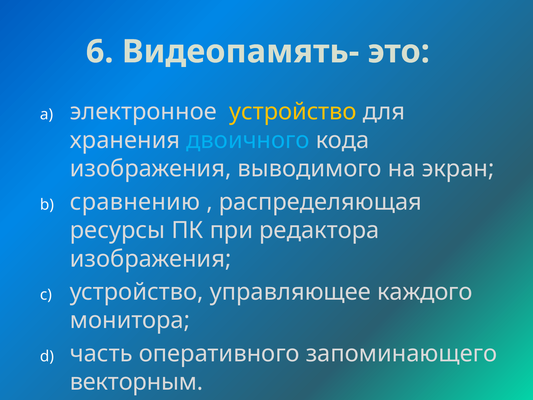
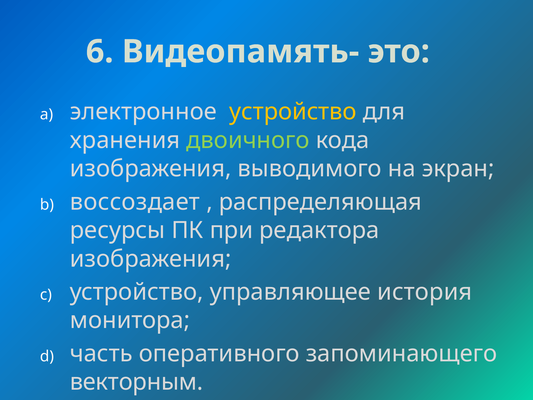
двоичного colour: light blue -> light green (248, 140)
сравнению: сравнению -> воссоздает (135, 202)
каждого: каждого -> история (425, 292)
